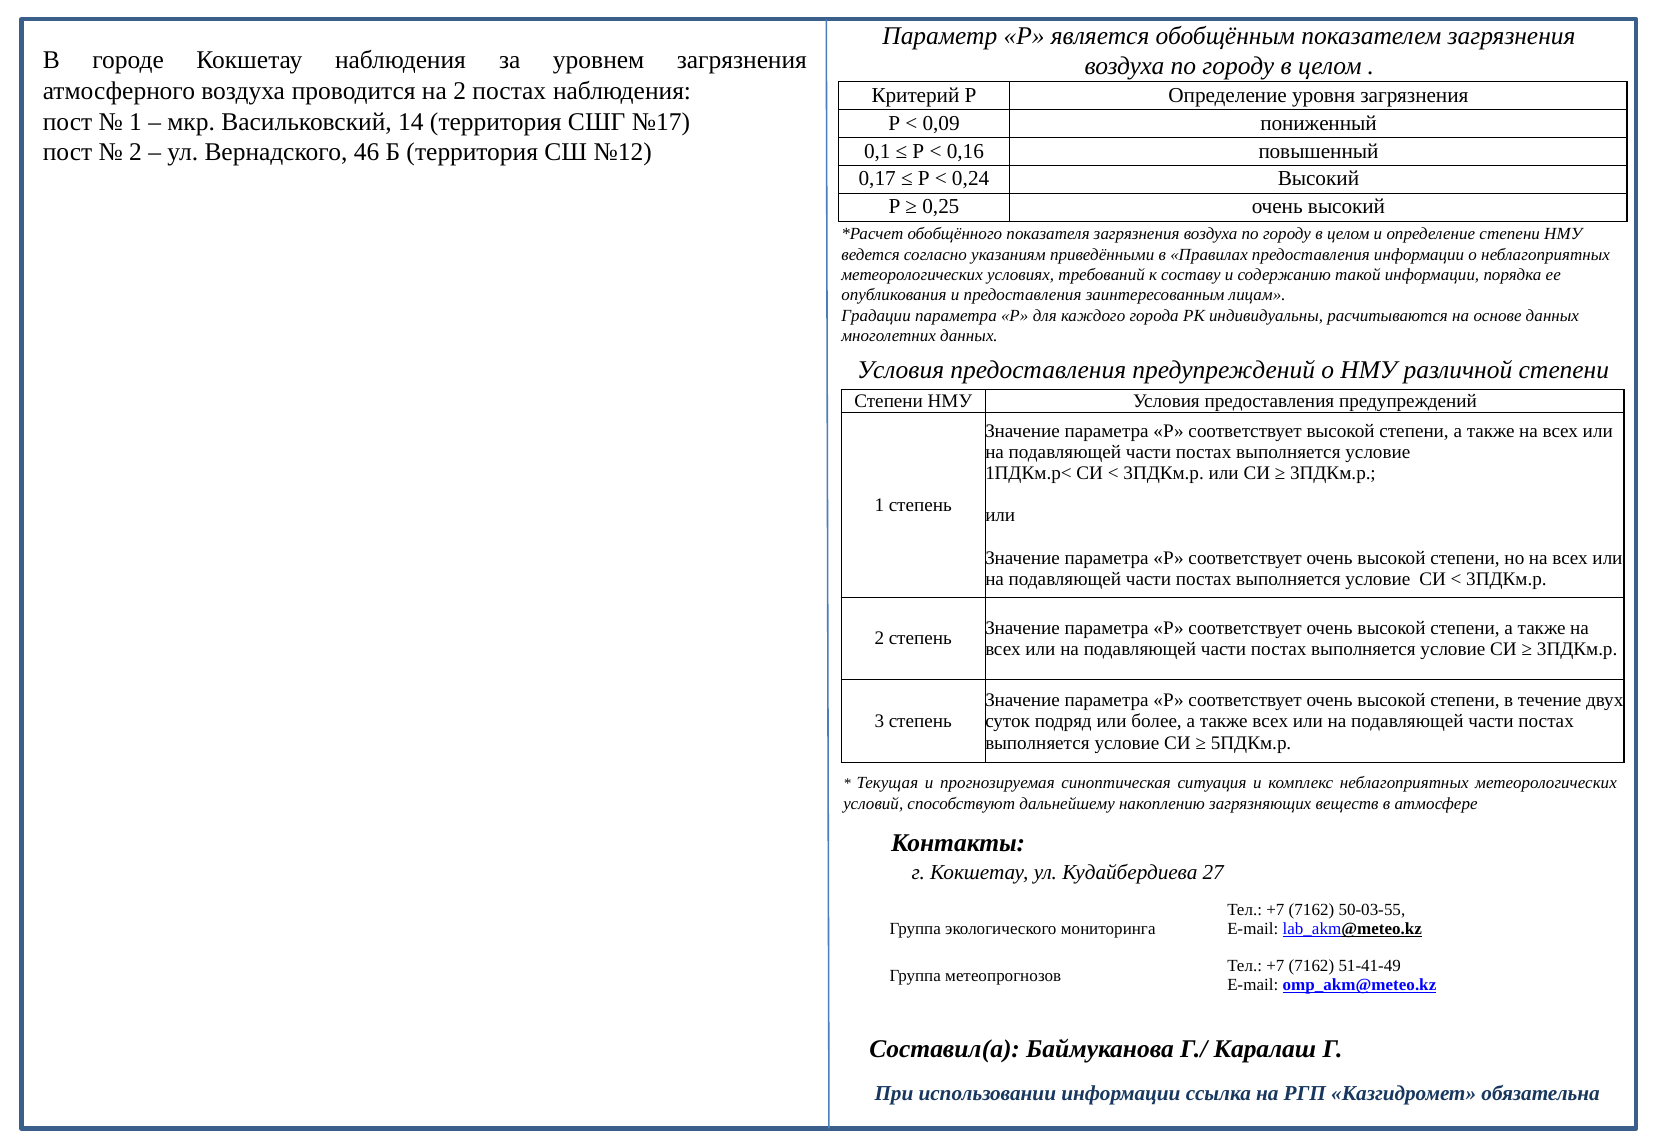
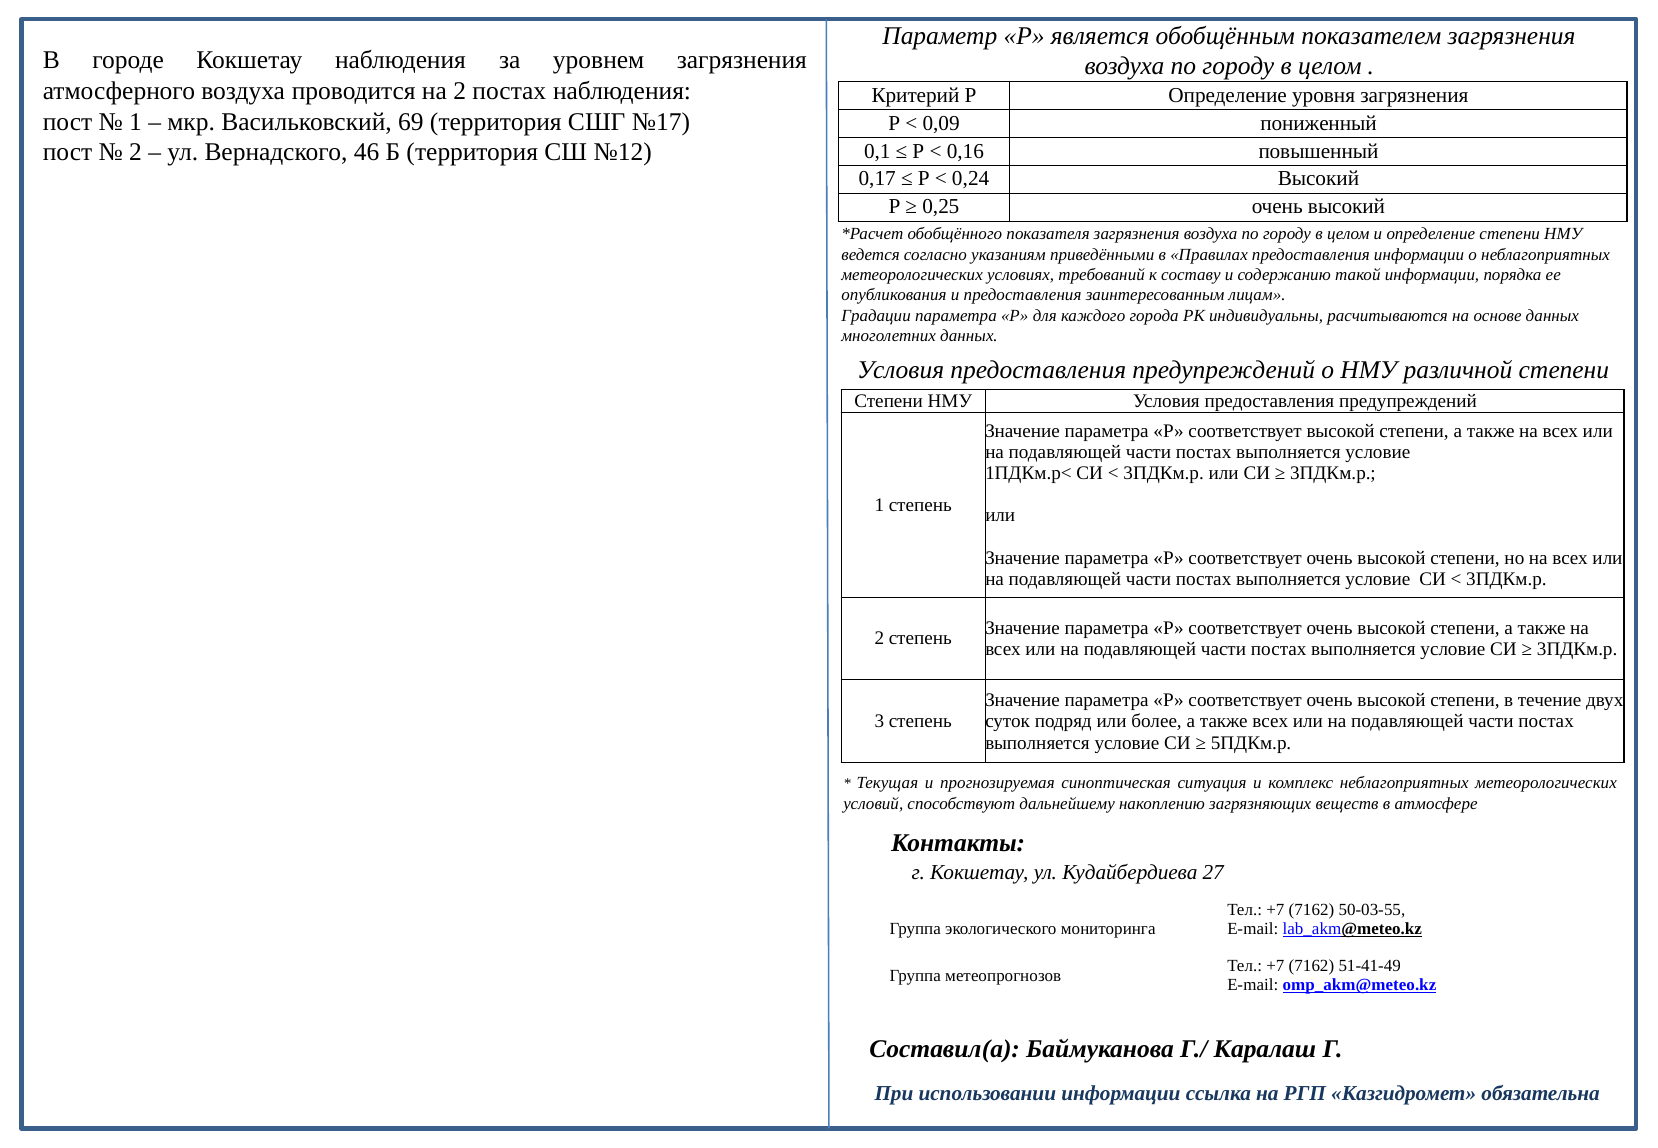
14: 14 -> 69 (411, 122)
